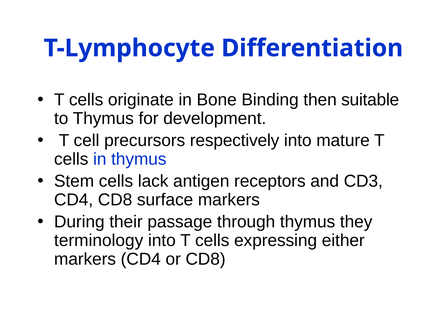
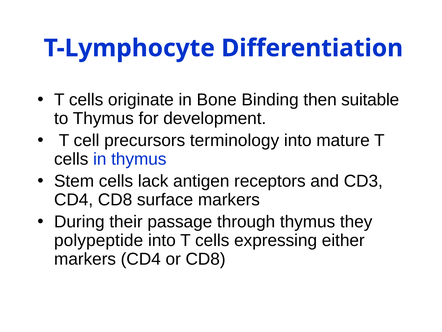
respectively: respectively -> terminology (235, 140)
terminology: terminology -> polypeptide (99, 240)
